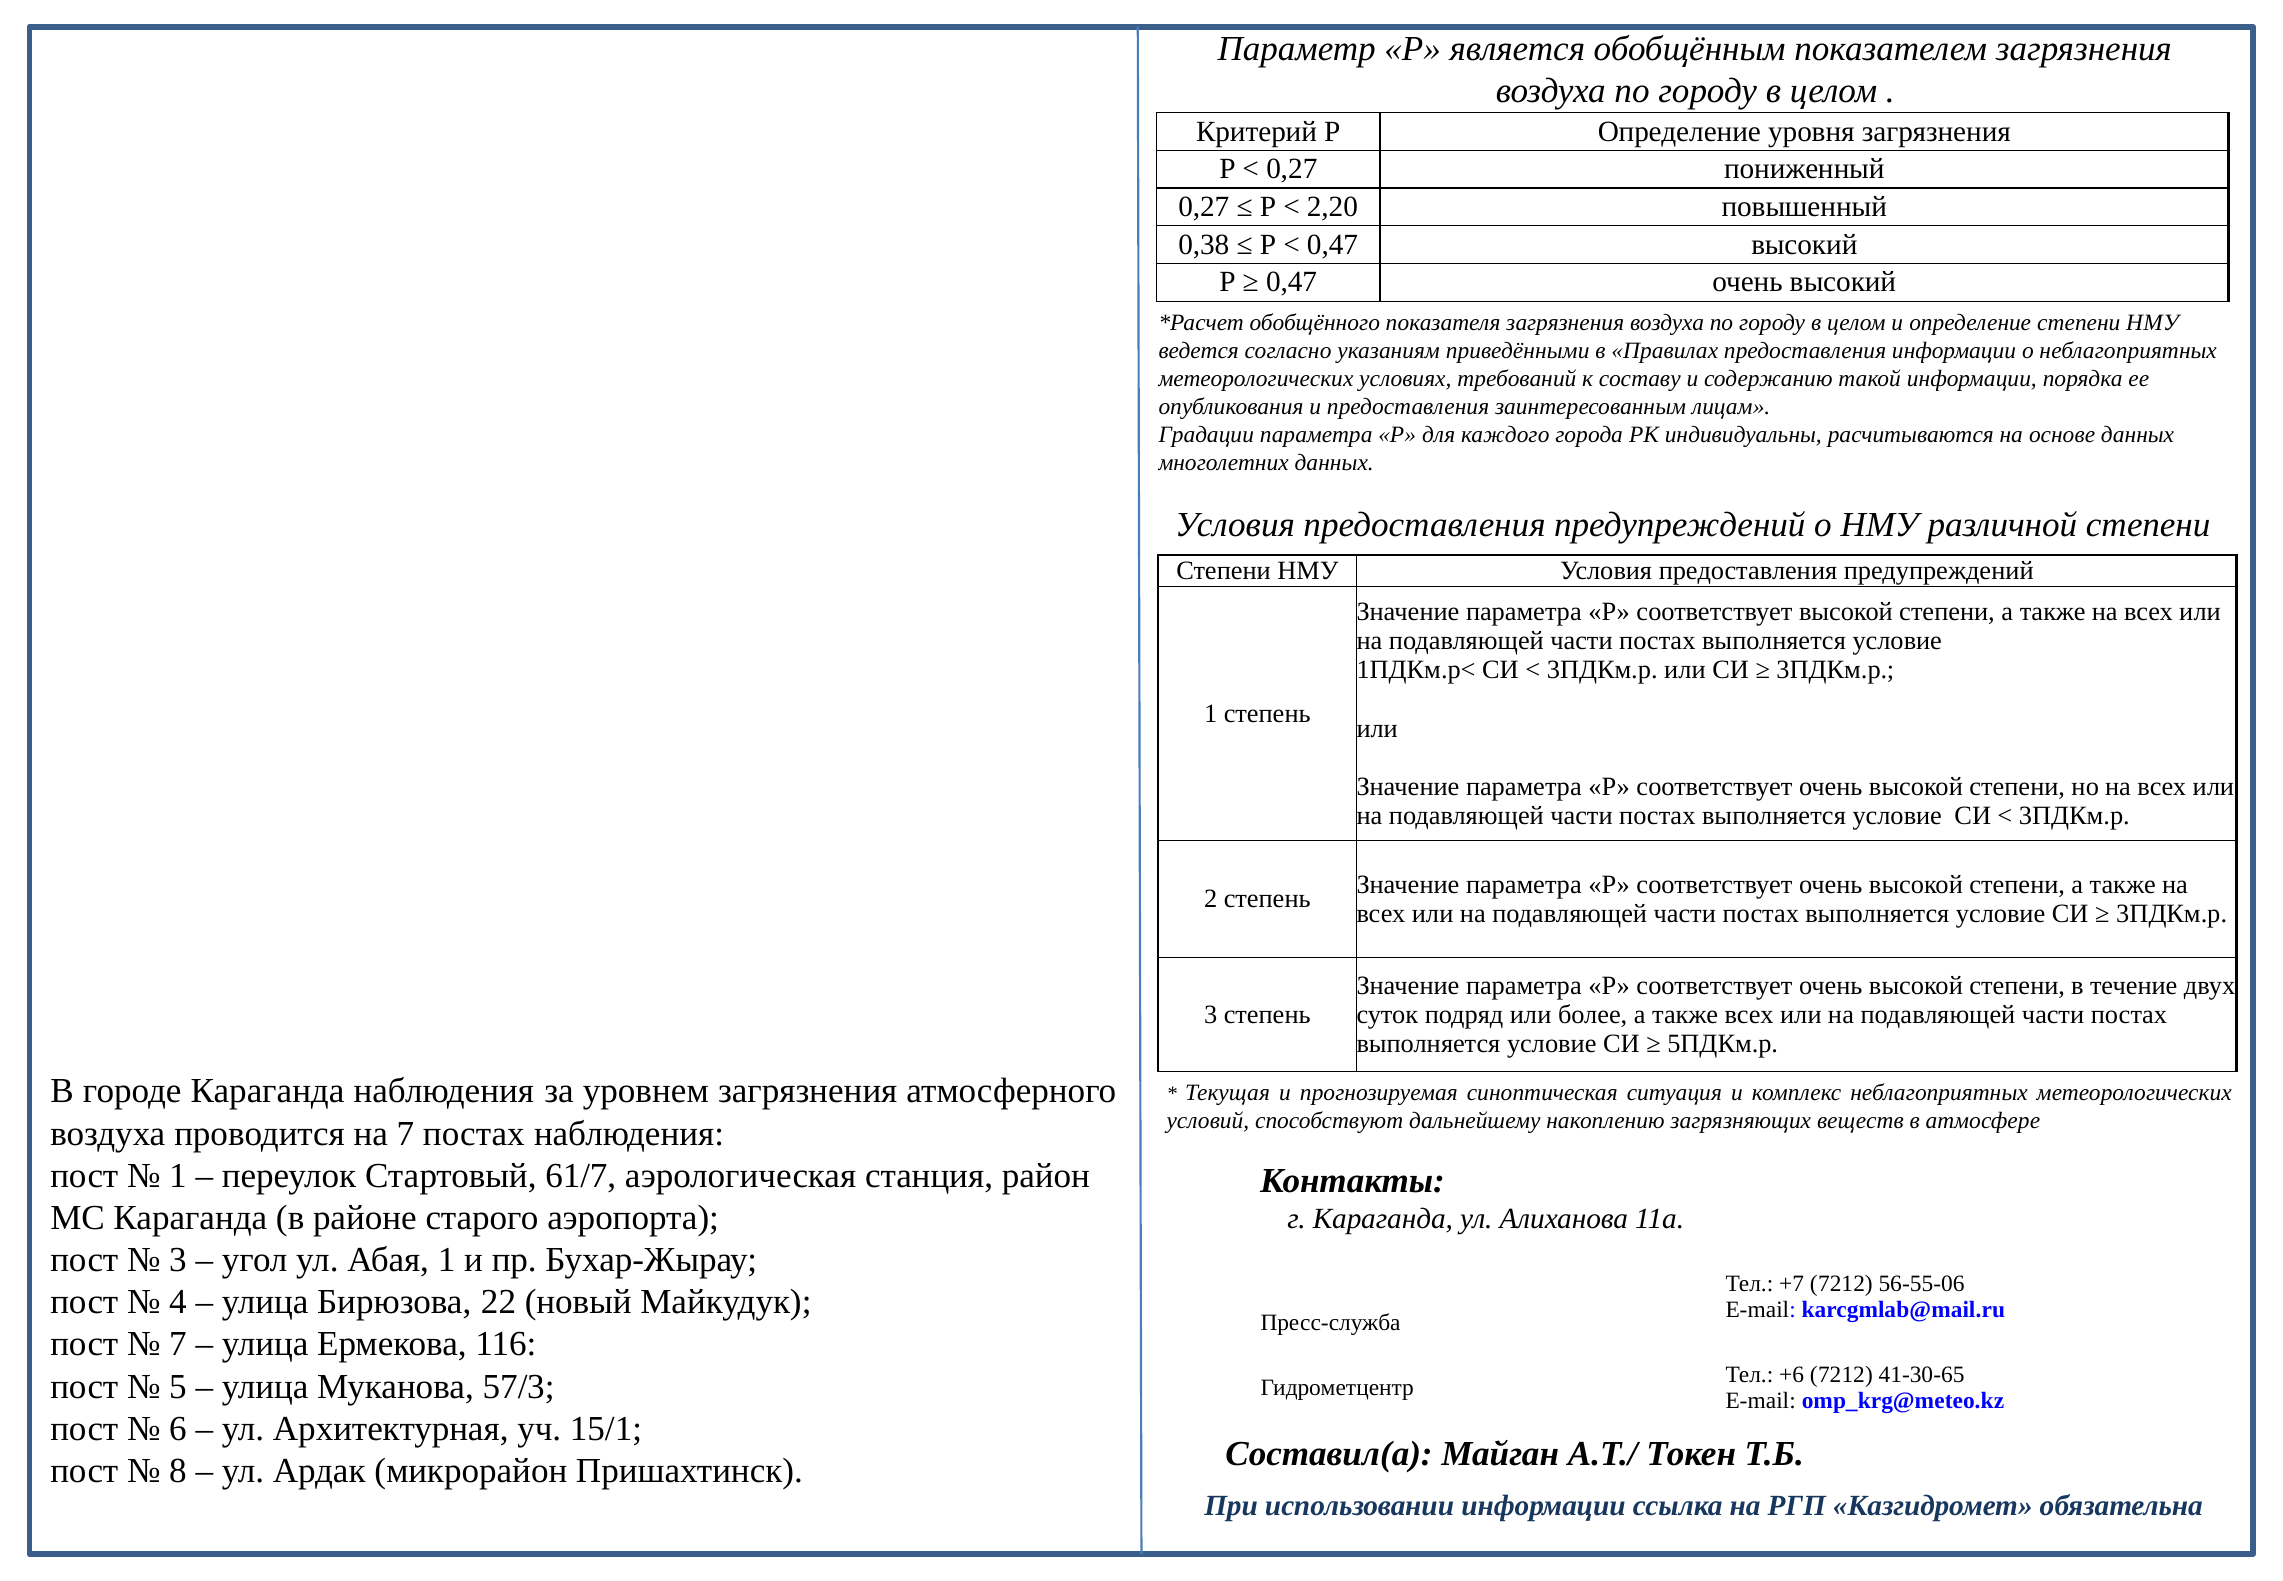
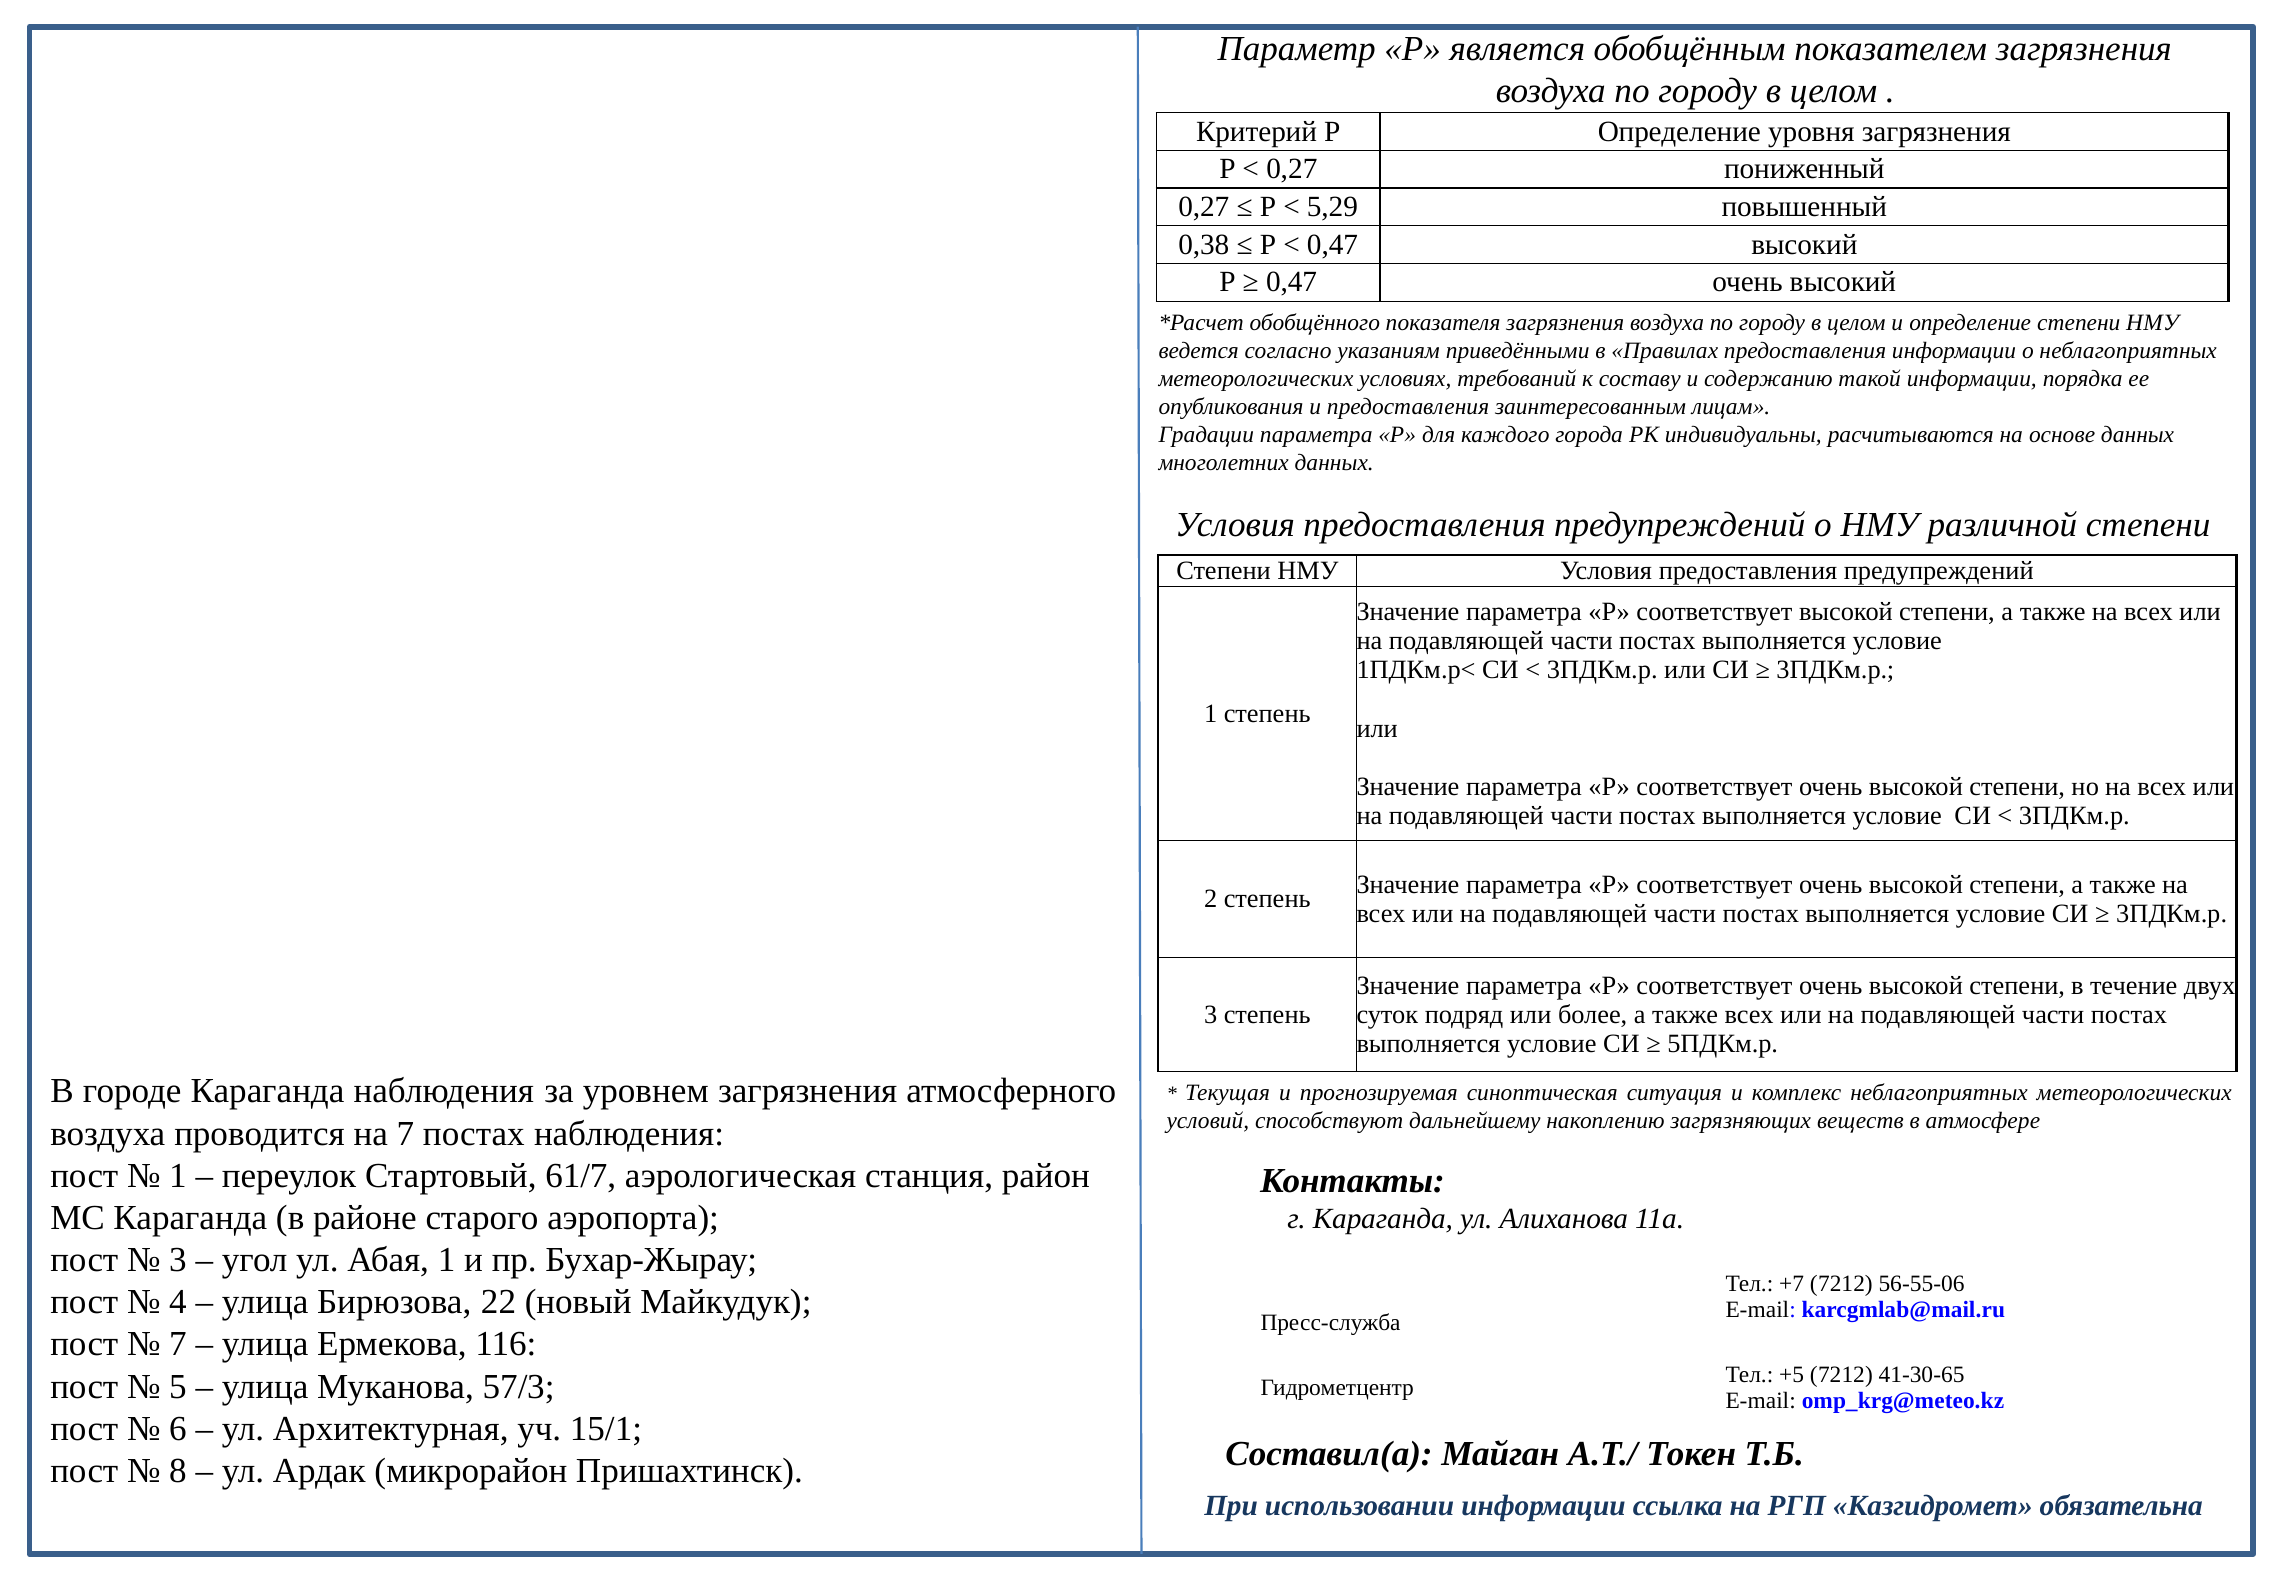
2,20: 2,20 -> 5,29 (1332, 207)
+6: +6 -> +5 (1792, 1375)
